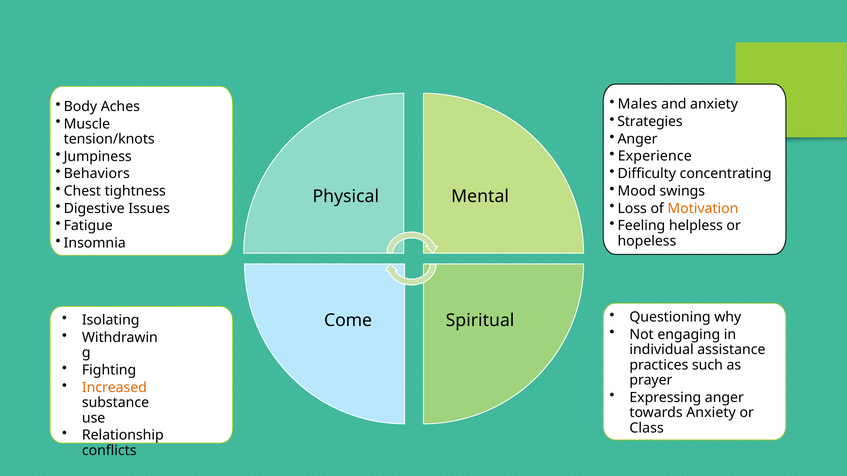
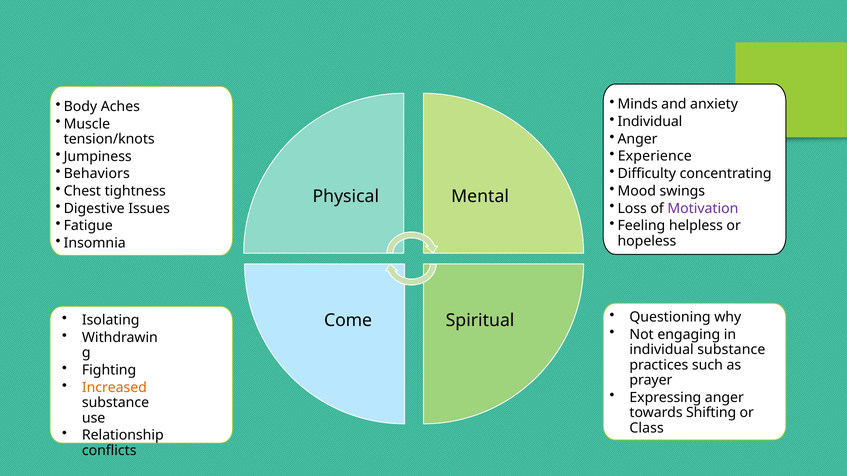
Males: Males -> Minds (638, 104)
Strategies: Strategies -> Individual (650, 122)
Motivation colour: orange -> purple (703, 209)
individual assistance: assistance -> substance (731, 350)
towards Anxiety: Anxiety -> Shifting (711, 413)
